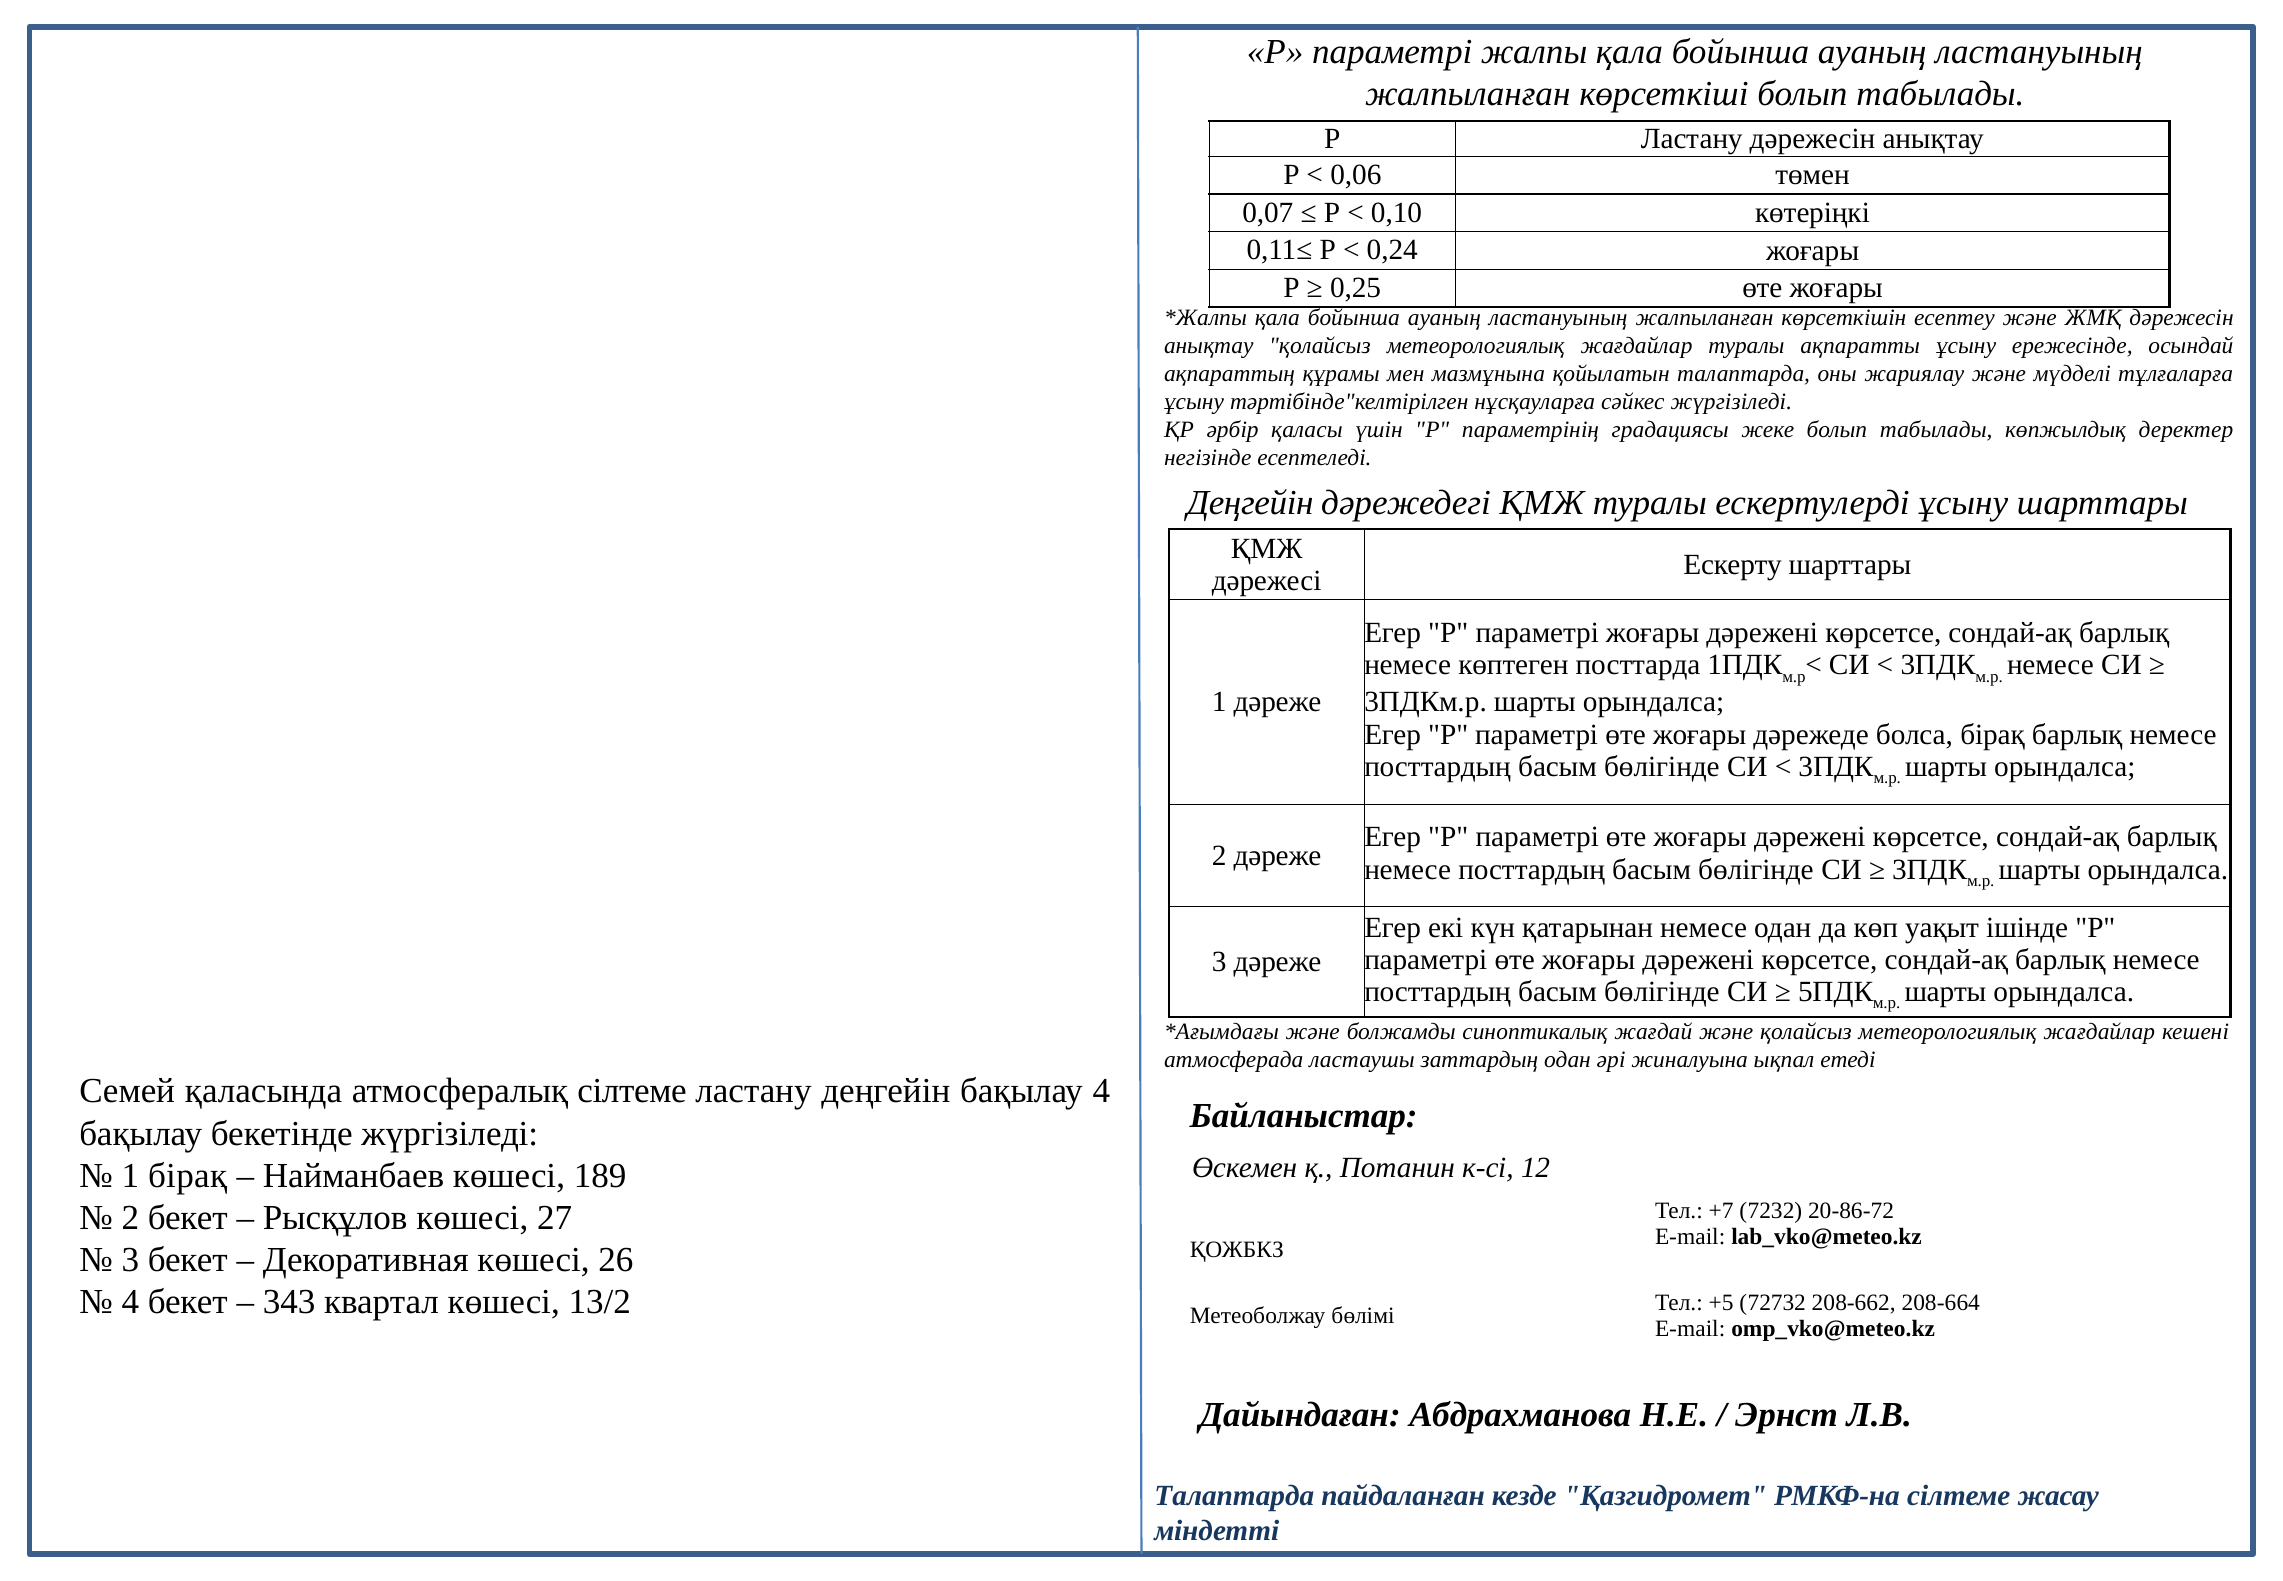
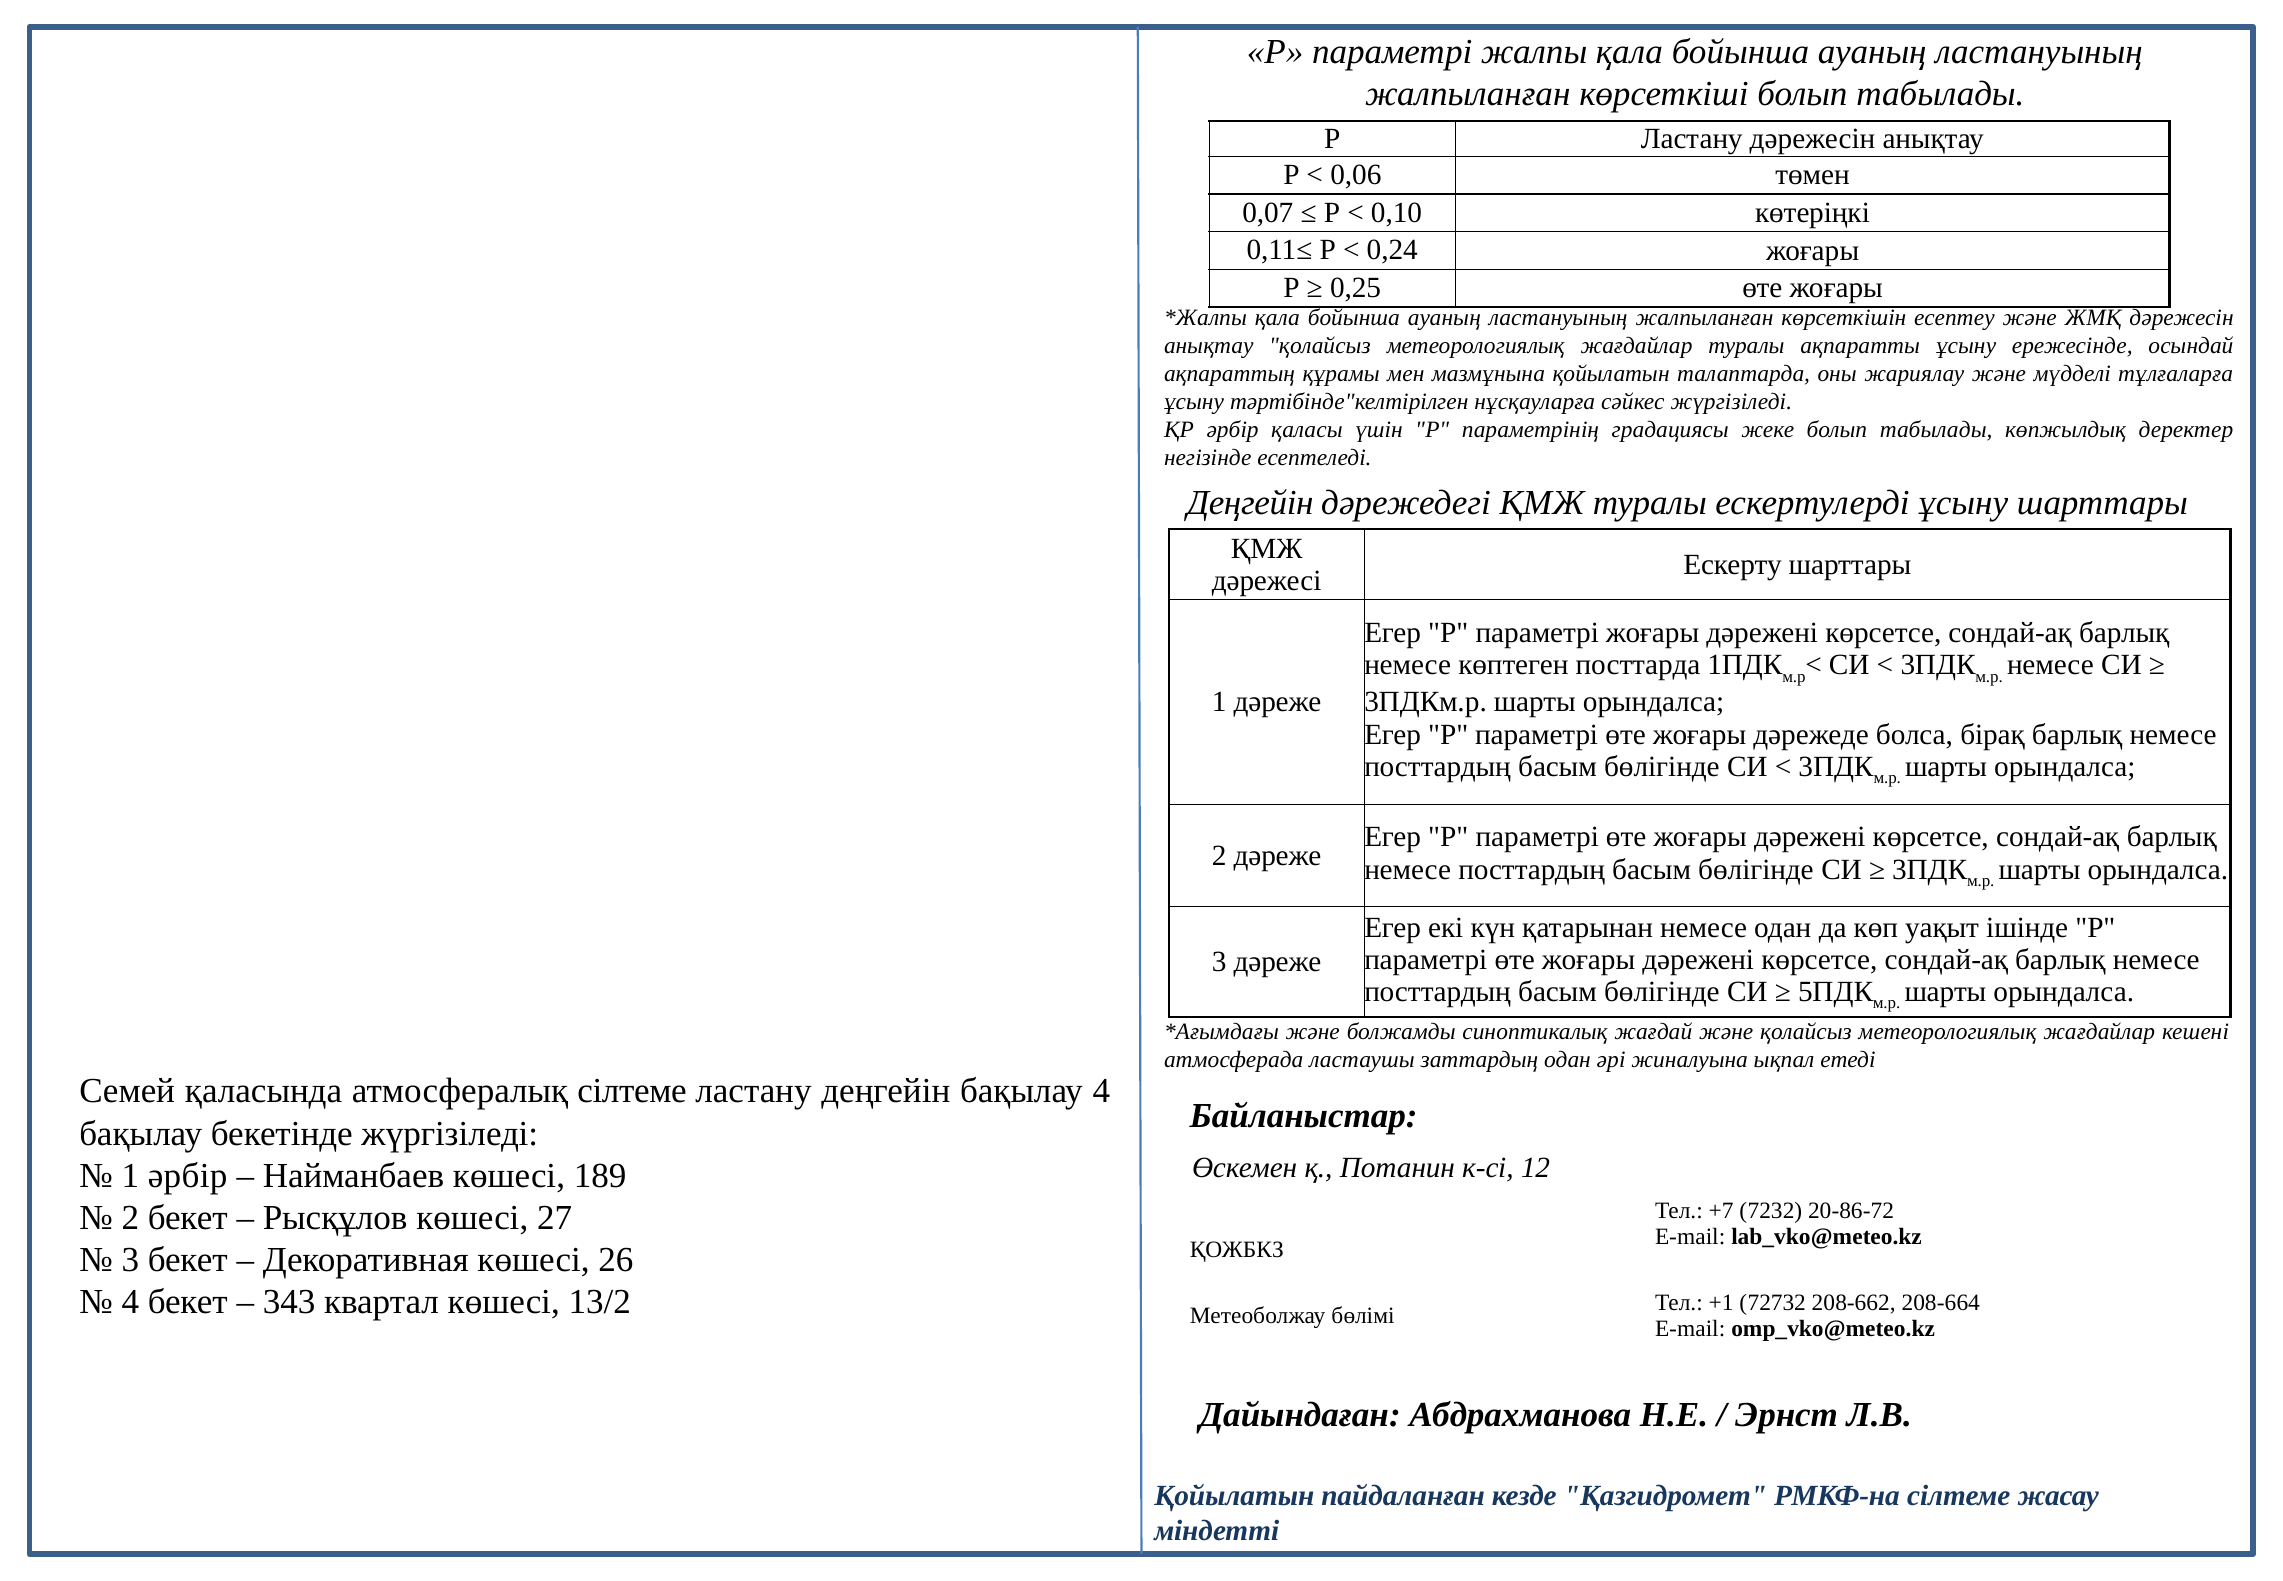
1 бірақ: бірақ -> әрбір (188, 1175)
+5: +5 -> +1 (1721, 1302)
Талаптарда: Талаптарда -> Қойылатын (1234, 1495)
